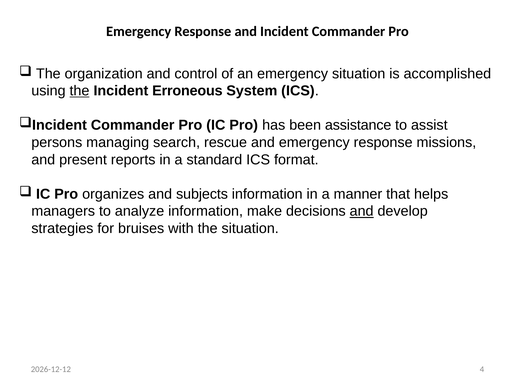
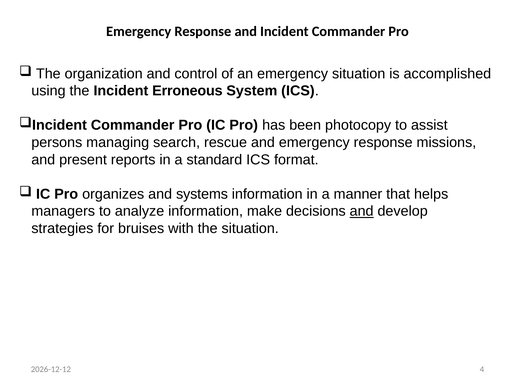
the underline: present -> none (79, 91)
assistance: assistance -> photocopy (358, 125)
subjects: subjects -> systems (202, 194)
